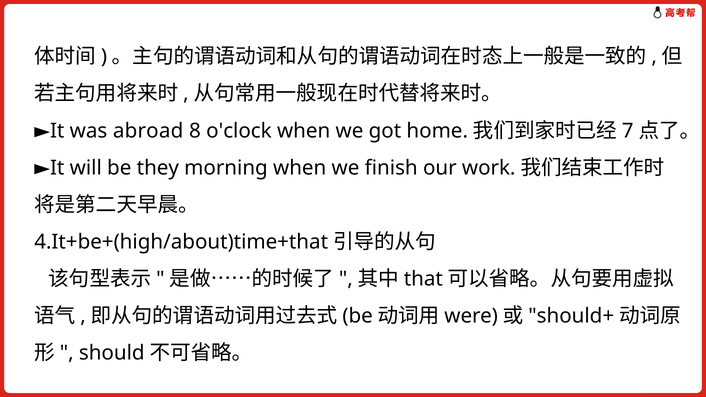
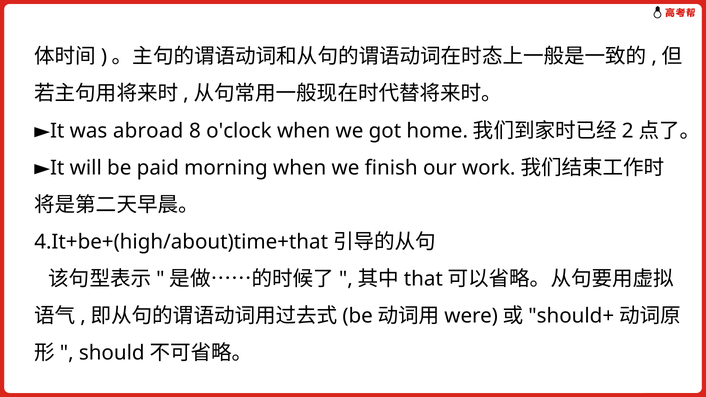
7: 7 -> 2 (628, 131)
they: they -> paid (158, 168)
